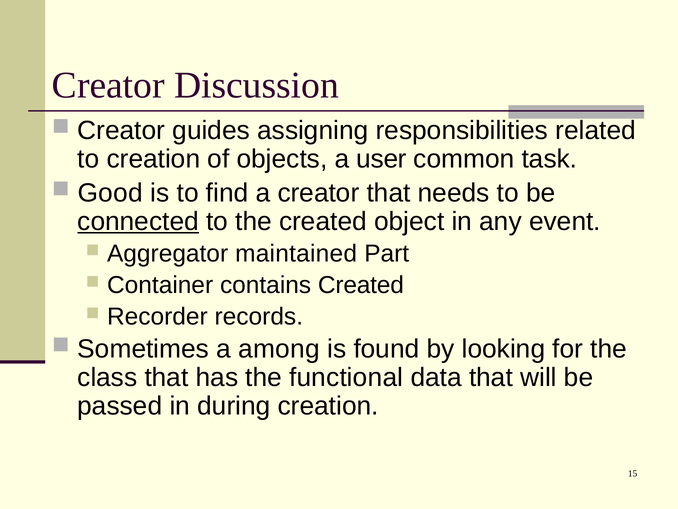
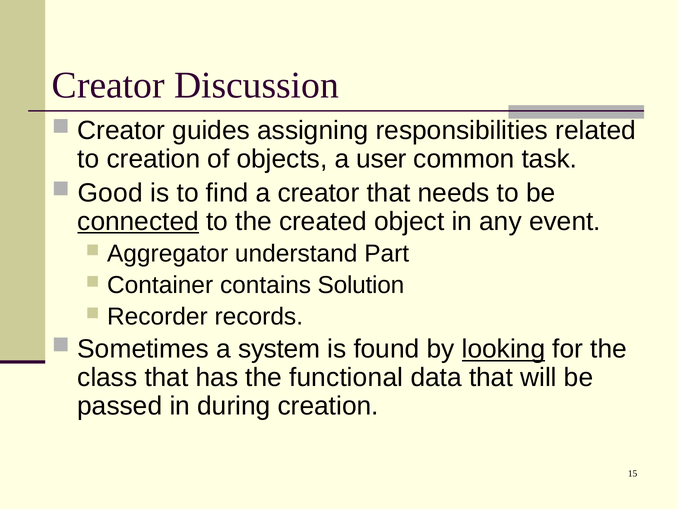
maintained: maintained -> understand (296, 254)
contains Created: Created -> Solution (361, 285)
among: among -> system (279, 349)
looking underline: none -> present (503, 349)
